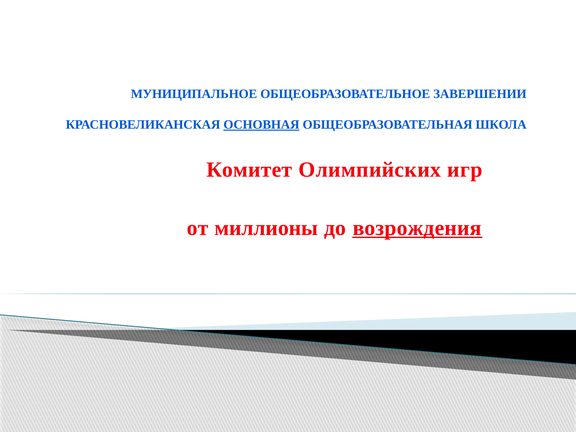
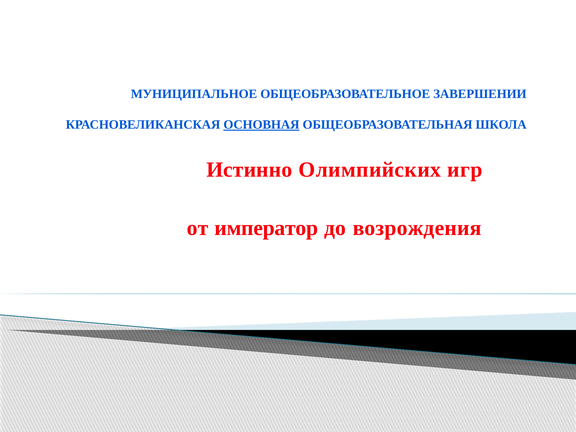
Комитет: Комитет -> Истинно (249, 170)
миллионы: миллионы -> император (266, 228)
возрождения underline: present -> none (417, 228)
